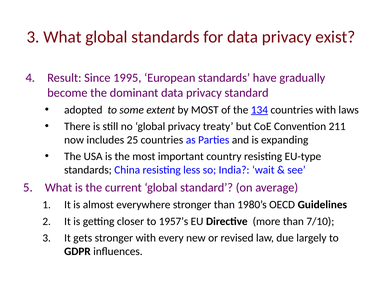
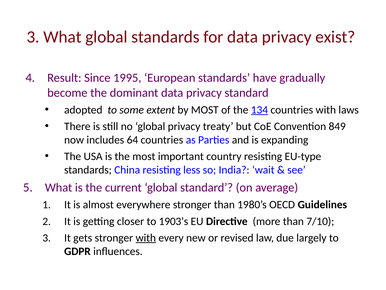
211: 211 -> 849 (337, 126)
25: 25 -> 64 (132, 140)
1957’s: 1957’s -> 1903’s (174, 221)
with underline: none -> present (146, 237)
